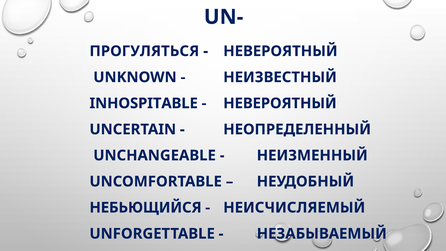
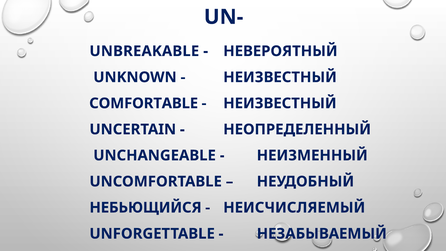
ПРОГУЛЯТЬСЯ: ПРОГУЛЯТЬСЯ -> UNBREAKABLE (144, 51)
INHOSPITABLE: INHOSPITABLE -> COMFORTABLE (144, 103)
НЕВЕРОЯТНЫЙ: НЕВЕРОЯТНЫЙ -> НЕИЗВЕСТНЫЙ (280, 103)
